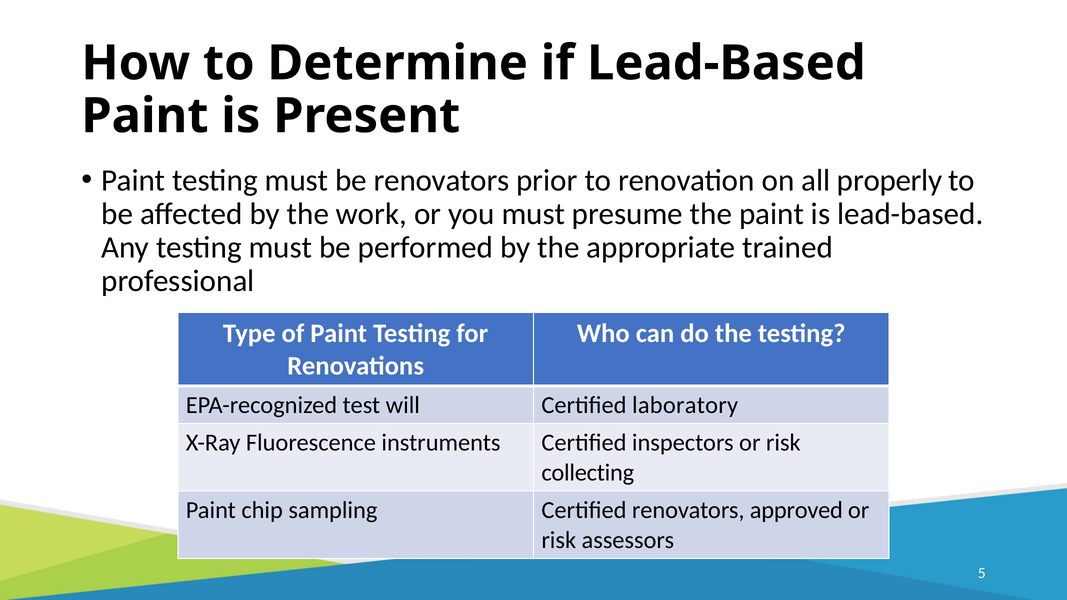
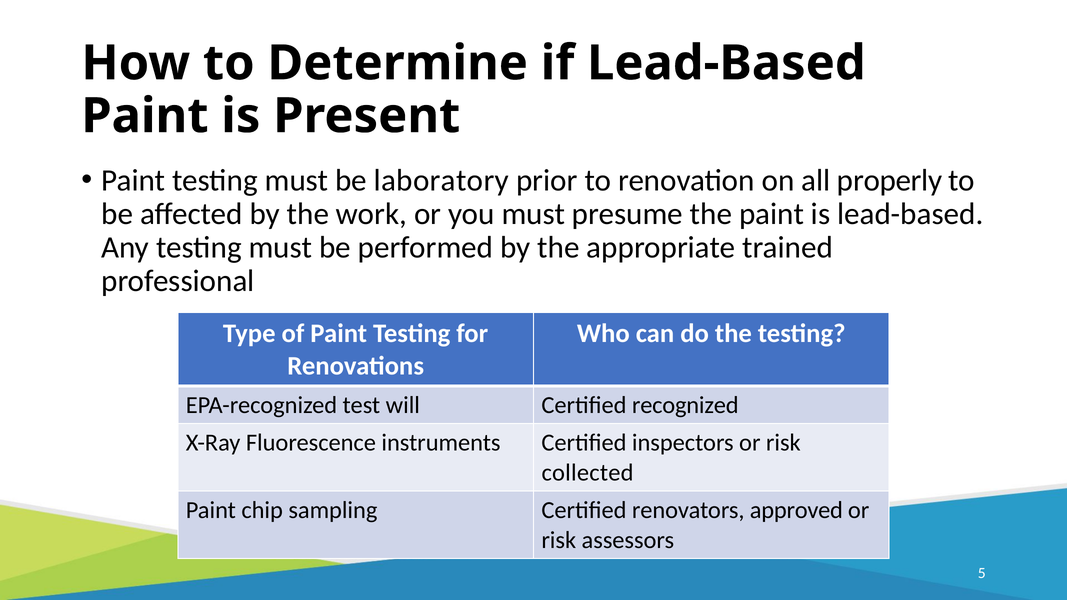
be renovators: renovators -> laboratory (441, 180)
laboratory: laboratory -> recognized (685, 405)
collecting: collecting -> collected (588, 473)
